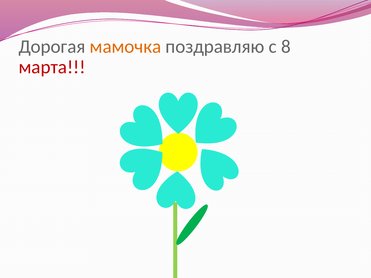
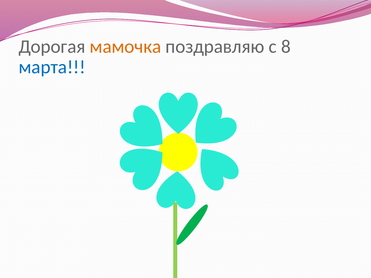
марта colour: red -> blue (52, 67)
